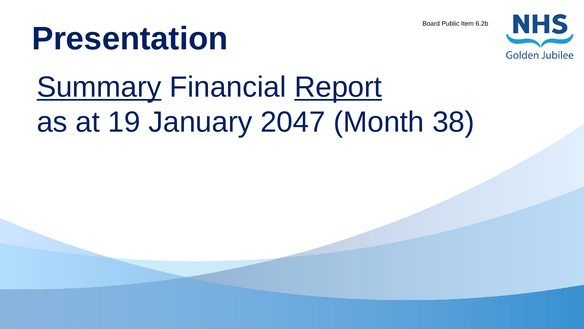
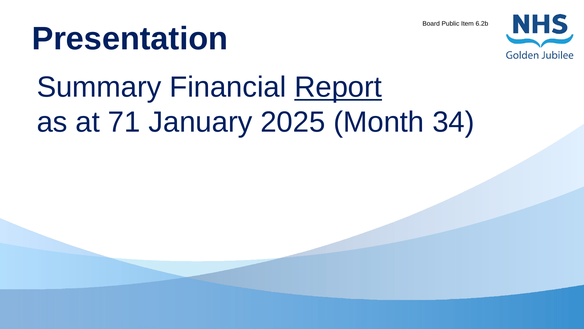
Summary underline: present -> none (99, 87)
19: 19 -> 71 (124, 122)
2047: 2047 -> 2025 (293, 122)
38: 38 -> 34 (453, 122)
